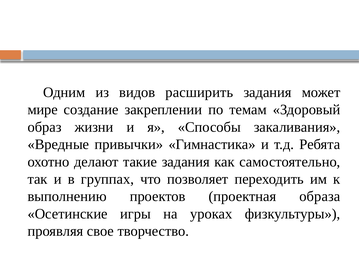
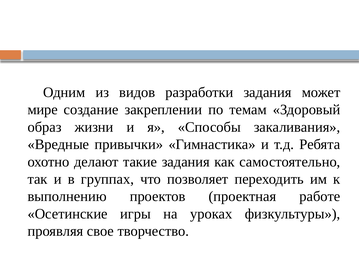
расширить: расширить -> разработки (199, 92)
образа: образа -> работе (320, 197)
